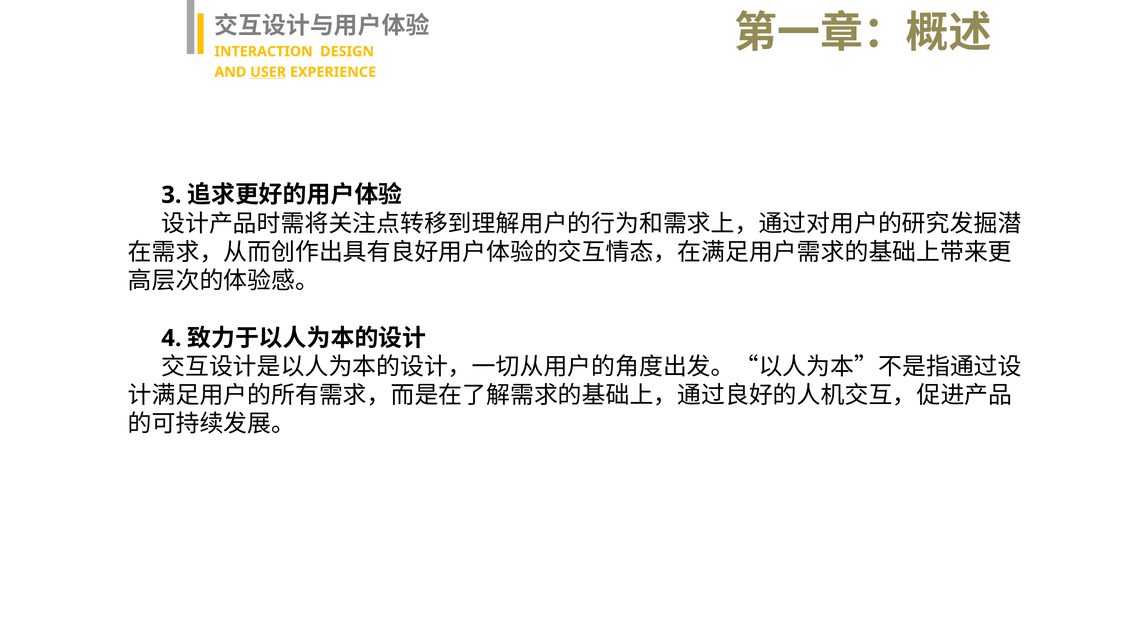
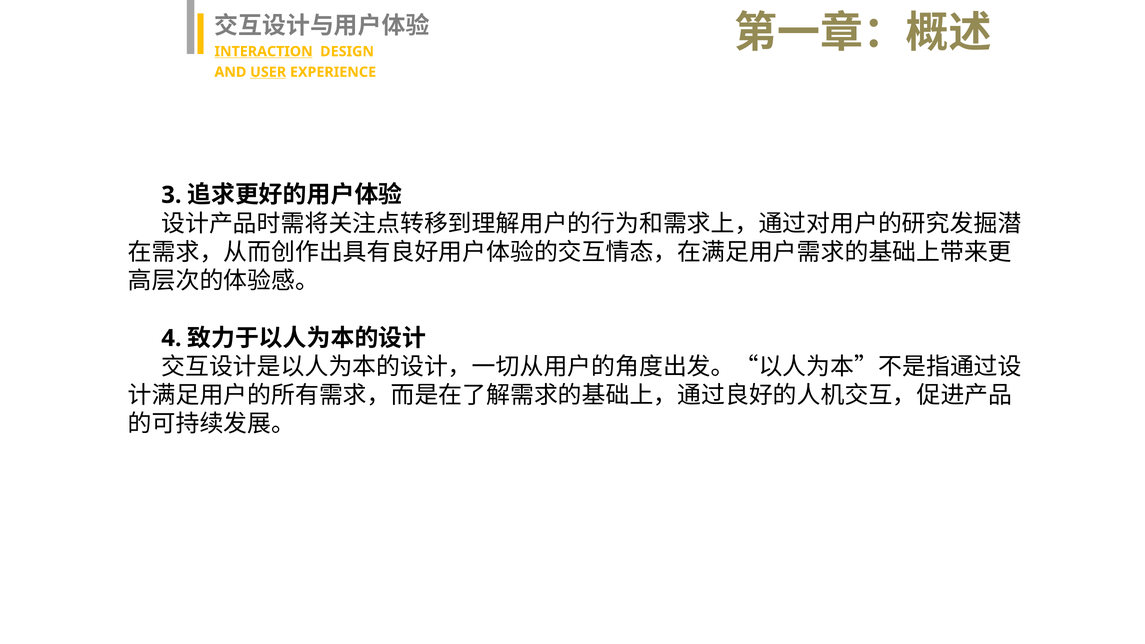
INTERACTION underline: none -> present (264, 52)
